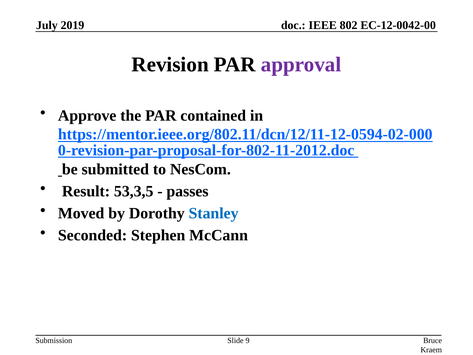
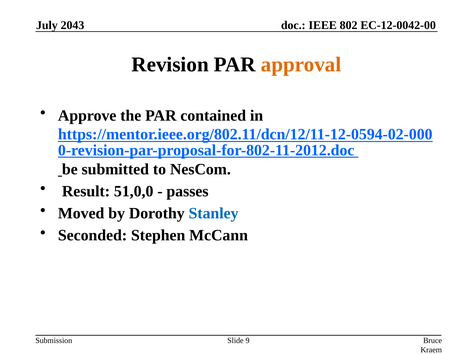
2019: 2019 -> 2043 (72, 25)
approval colour: purple -> orange (301, 65)
53,3,5: 53,3,5 -> 51,0,0 (134, 191)
